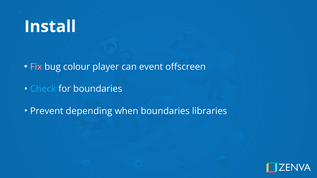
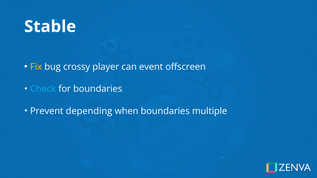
Install: Install -> Stable (50, 27)
Fix colour: pink -> yellow (36, 67)
colour: colour -> crossy (77, 67)
libraries: libraries -> multiple (210, 111)
